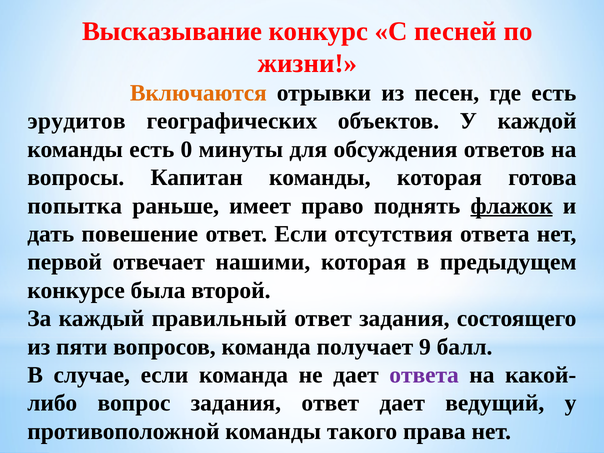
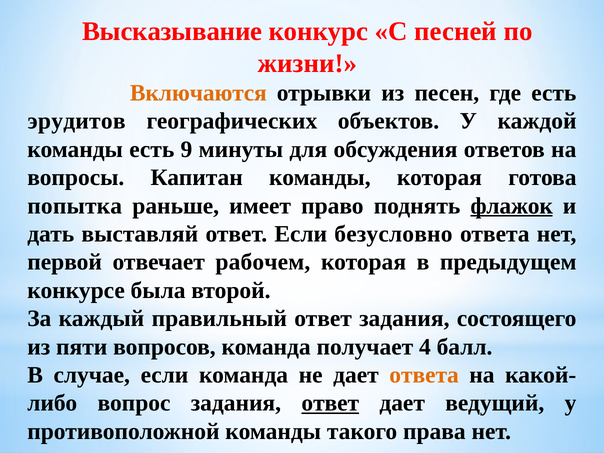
0: 0 -> 9 (186, 149)
повешение: повешение -> выставляй (140, 234)
отсутствия: отсутствия -> безусловно (393, 234)
нашими: нашими -> рабочем (263, 262)
9: 9 -> 4 (425, 347)
ответа colour: purple -> orange (424, 375)
ответ underline: none -> present (330, 403)
